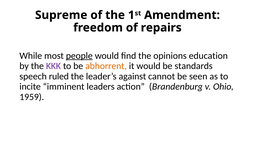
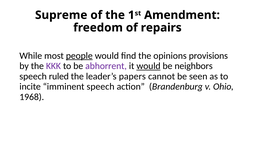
education: education -> provisions (208, 56)
abhorrent colour: orange -> purple (106, 66)
would underline: none -> present (148, 66)
standards: standards -> neighbors (194, 66)
against: against -> papers (132, 76)
imminent leaders: leaders -> speech (101, 87)
1959: 1959 -> 1968 (32, 97)
